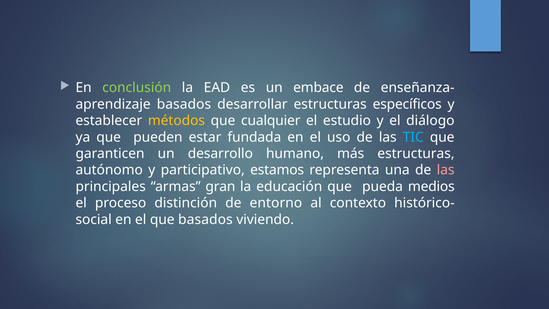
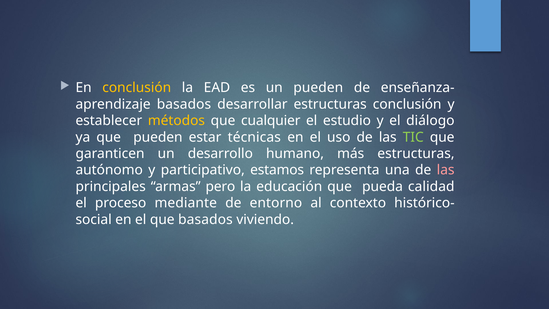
conclusión colour: light green -> yellow (137, 88)
un embace: embace -> pueden (318, 88)
estructuras específicos: específicos -> conclusión (407, 104)
fundada: fundada -> técnicas (254, 137)
TIC colour: light blue -> light green (413, 137)
gran: gran -> pero (220, 186)
medios: medios -> calidad (431, 186)
distinción: distinción -> mediante (186, 203)
